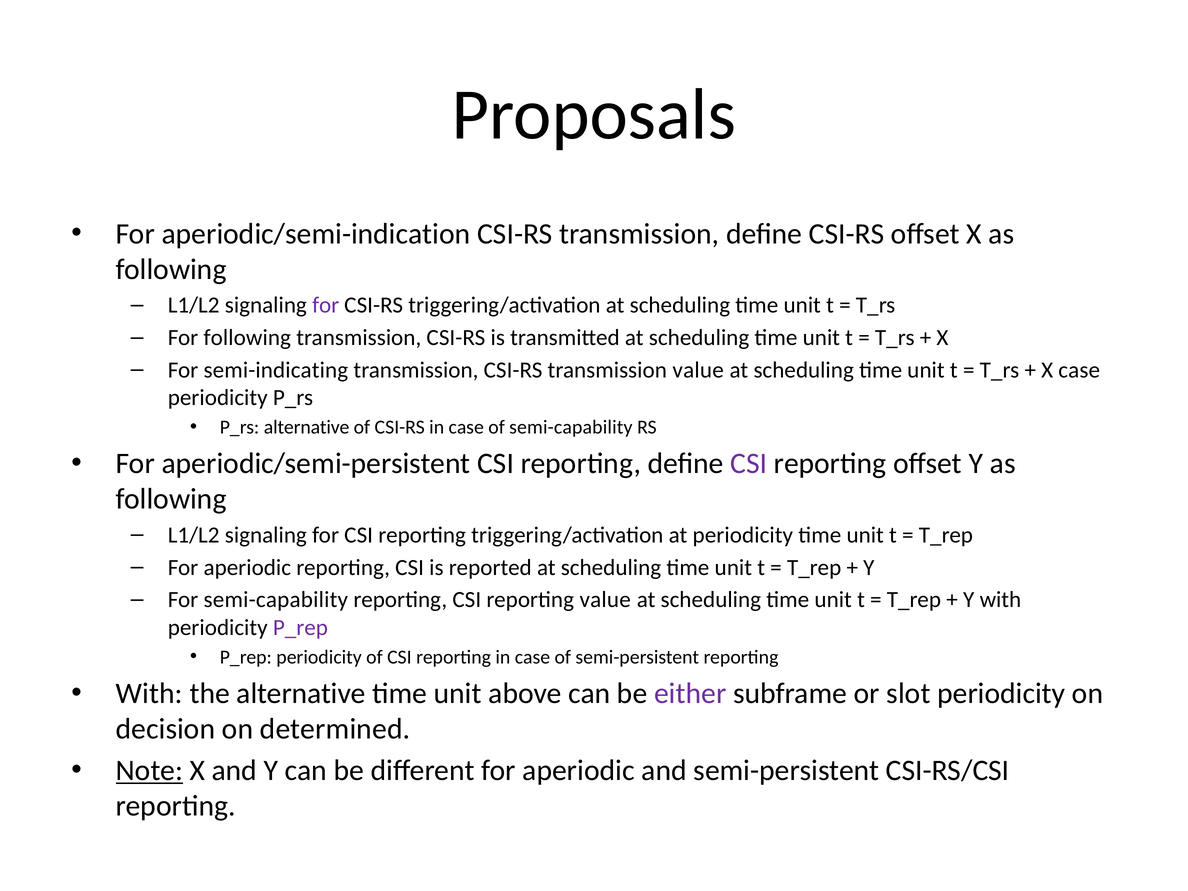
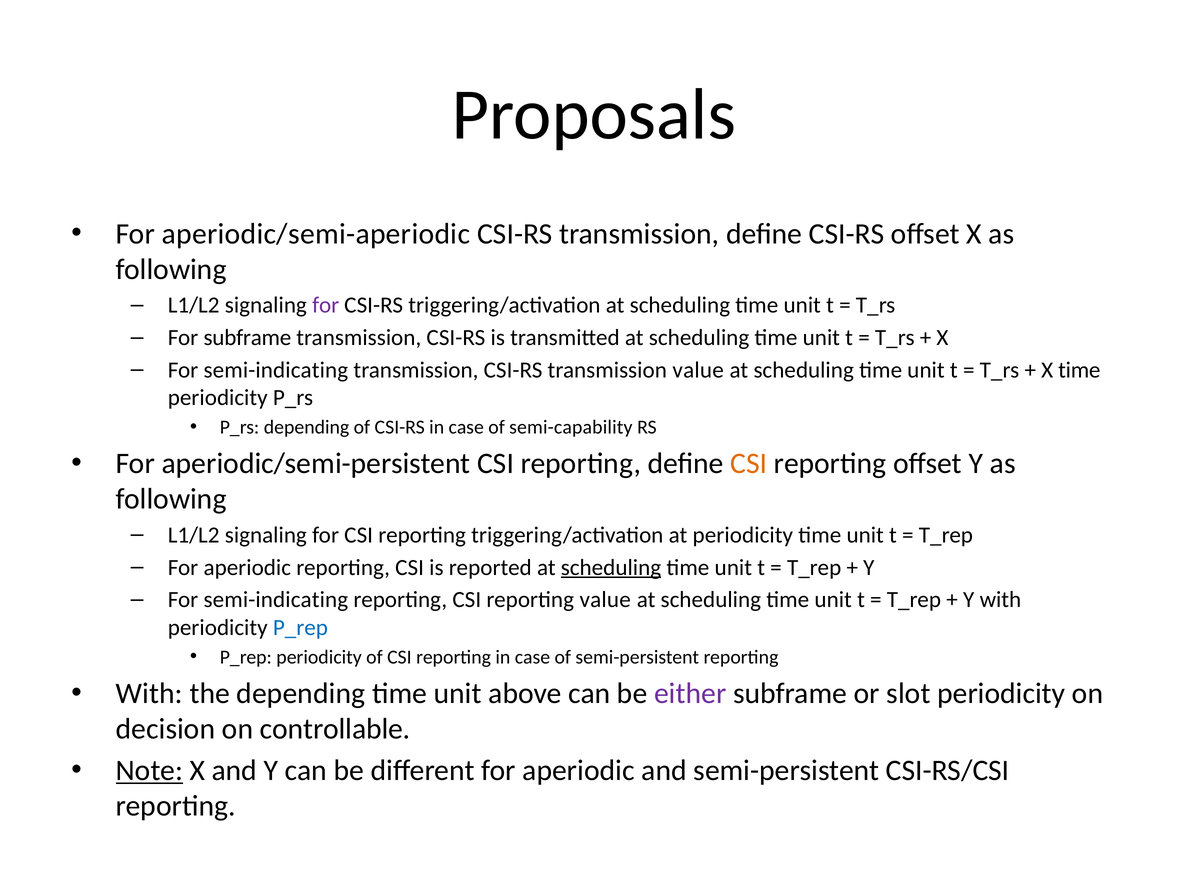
aperiodic/semi-indication: aperiodic/semi-indication -> aperiodic/semi-aperiodic (316, 234)
For following: following -> subframe (247, 338)
X case: case -> time (1079, 370)
P_rs alternative: alternative -> depending (307, 427)
CSI colour: purple -> orange (749, 464)
scheduling underline: none -> present (611, 567)
semi-capability: semi-capability -> semi-indicating (276, 600)
P_rep colour: purple -> blue (300, 627)
the alternative: alternative -> depending (301, 693)
determined: determined -> controllable (335, 729)
